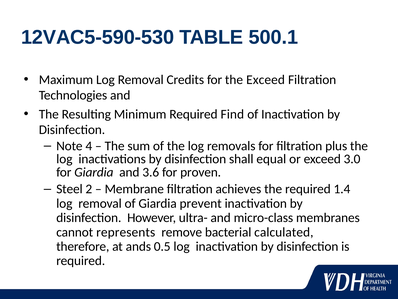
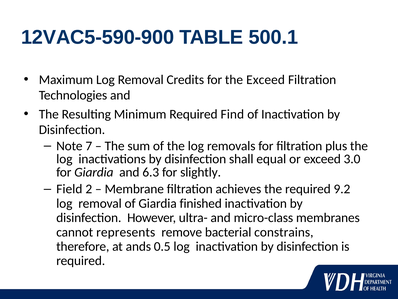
12VAC5-590-530: 12VAC5-590-530 -> 12VAC5-590-900 (98, 37)
4: 4 -> 7 (89, 146)
3.6: 3.6 -> 6.3 (151, 172)
proven: proven -> slightly (201, 172)
Steel: Steel -> Field (69, 189)
1.4: 1.4 -> 9.2 (342, 189)
prevent: prevent -> finished (201, 203)
calculated: calculated -> constrains (284, 232)
